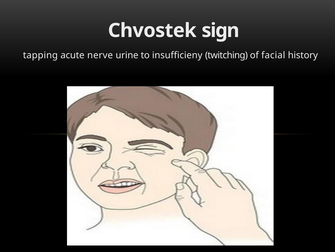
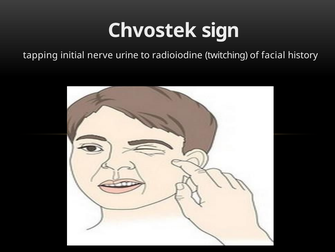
acute: acute -> initial (72, 55)
insufficieny: insufficieny -> radioiodine (177, 55)
